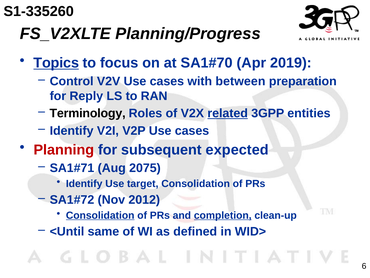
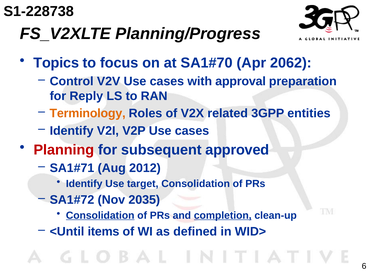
S1-335260: S1-335260 -> S1-228738 (39, 11)
Topics underline: present -> none (56, 63)
2019: 2019 -> 2062 (291, 63)
between: between -> approval (241, 81)
Terminology colour: black -> orange (88, 113)
related underline: present -> none (228, 113)
expected: expected -> approved (237, 150)
2075: 2075 -> 2012 (145, 168)
2012: 2012 -> 2035 (144, 200)
same: same -> items (103, 231)
